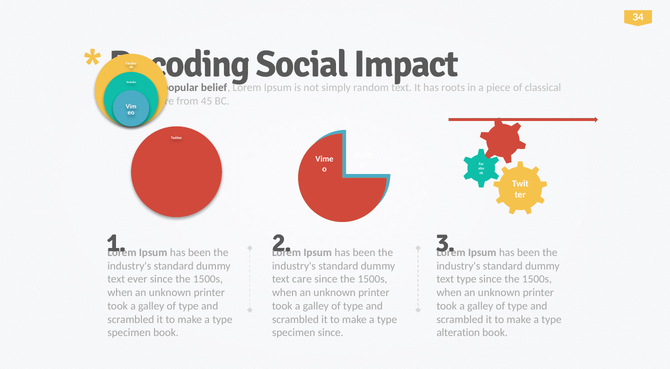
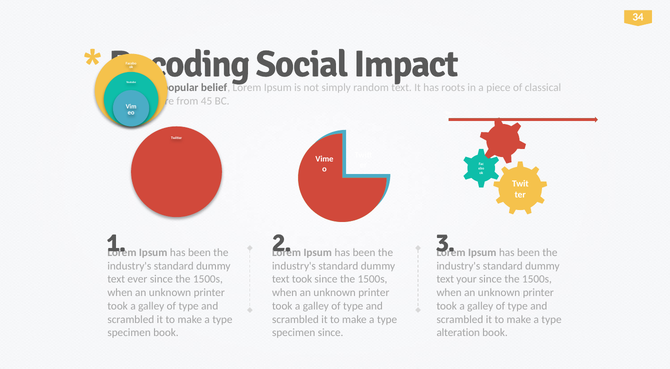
text care: care -> took (302, 279)
text type: type -> your (467, 279)
